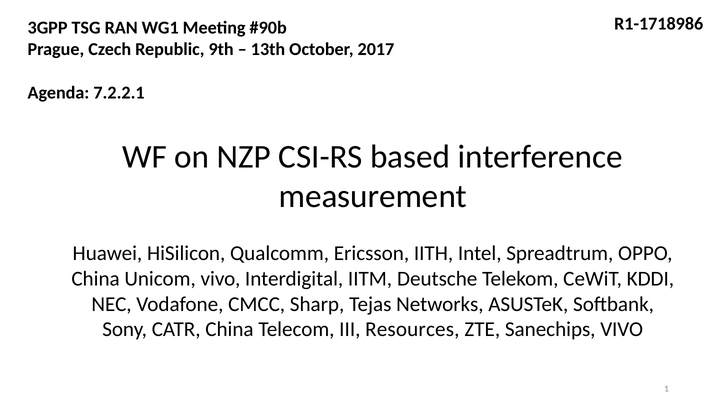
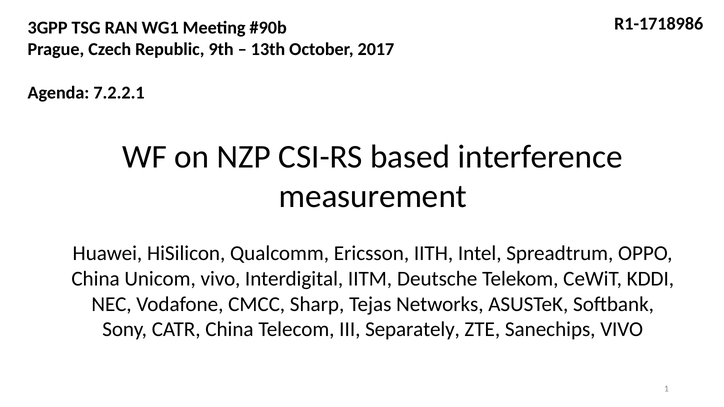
Resources: Resources -> Separately (412, 330)
